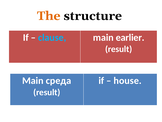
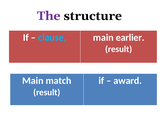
The colour: orange -> purple (49, 16)
среда: среда -> match (59, 80)
house: house -> award (128, 80)
